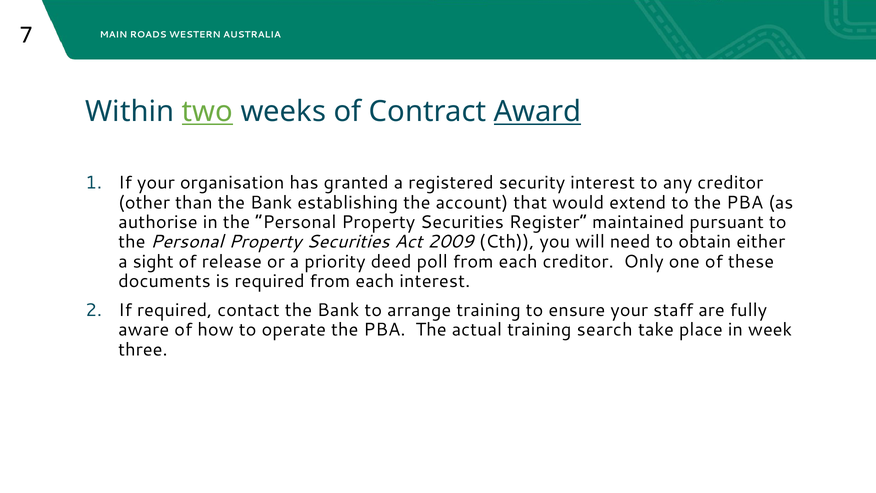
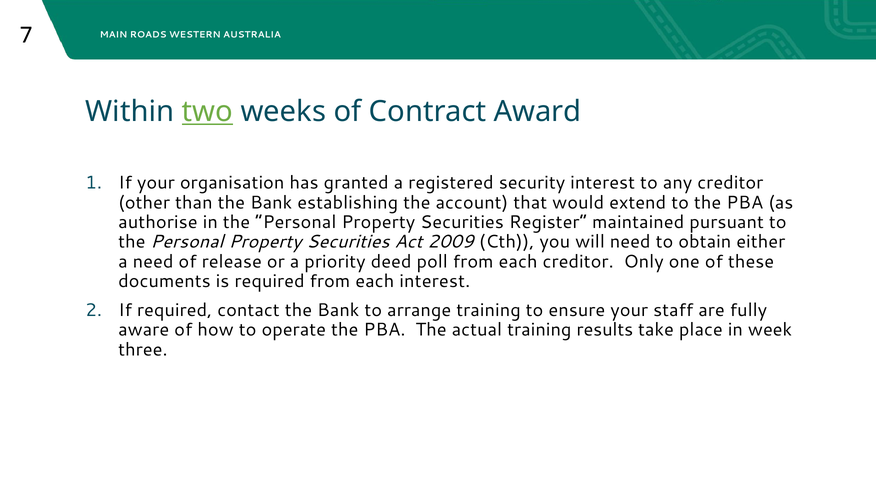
Award underline: present -> none (538, 112)
a sight: sight -> need (153, 262)
search: search -> results (605, 330)
